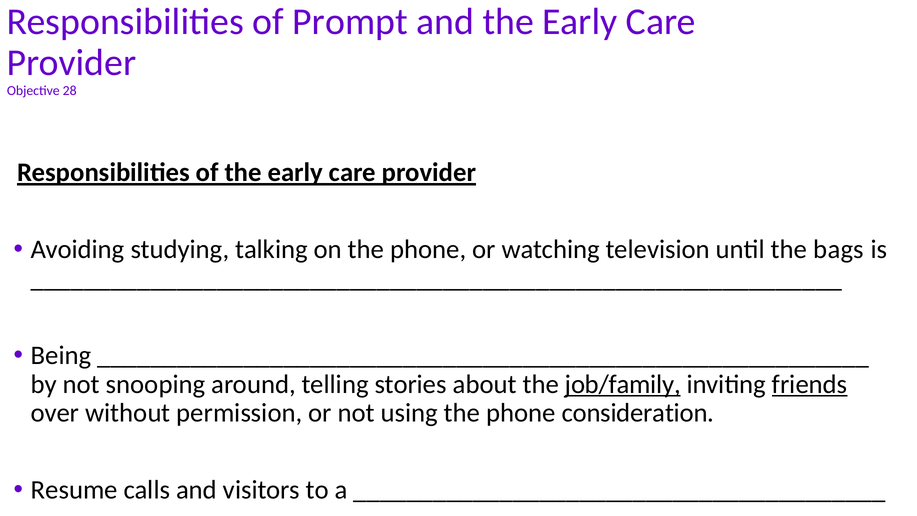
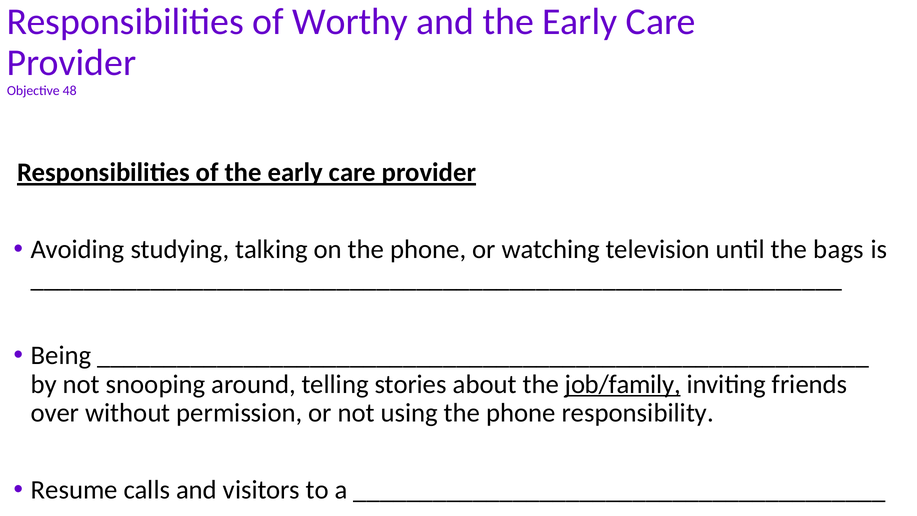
Prompt: Prompt -> Worthy (350, 22)
28: 28 -> 48 (70, 91)
friends underline: present -> none (810, 384)
consideration: consideration -> responsibility (638, 413)
